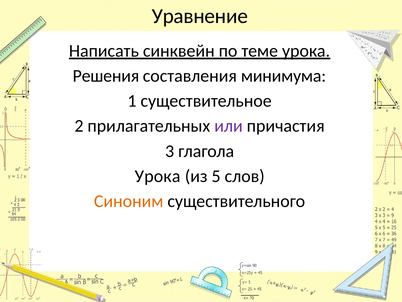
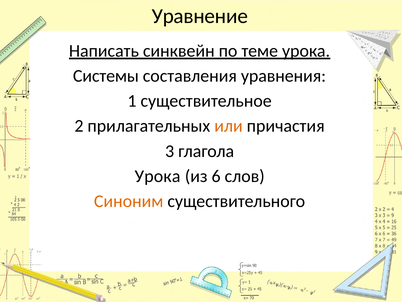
Решения: Решения -> Системы (106, 76)
минимума: минимума -> уравнения (283, 76)
или colour: purple -> orange (228, 126)
5: 5 -> 6 (216, 176)
